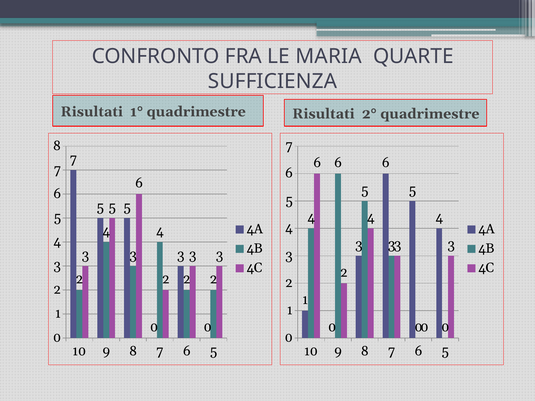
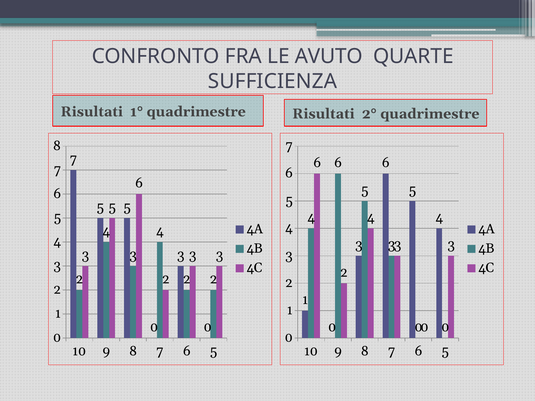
MARIA: MARIA -> AVUTO (329, 56)
